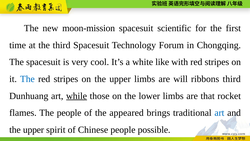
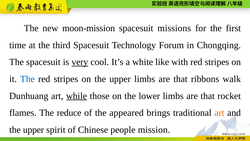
scientific: scientific -> missions (174, 28)
very underline: none -> present (80, 62)
upper limbs are will: will -> that (181, 79)
ribbons third: third -> walk (232, 79)
The people: people -> reduce (69, 113)
art colour: blue -> orange (219, 113)
possible: possible -> mission (154, 129)
